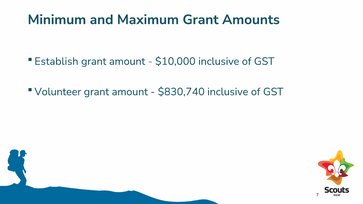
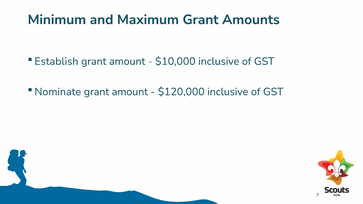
Volunteer: Volunteer -> Nominate (58, 92)
$830,740: $830,740 -> $120,000 (181, 92)
